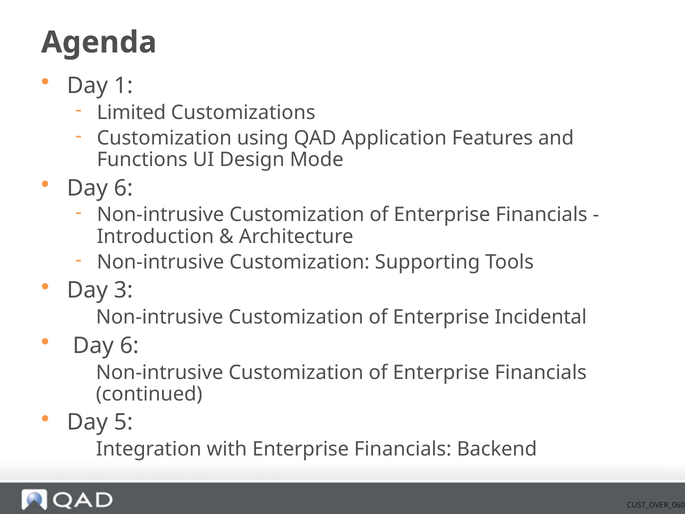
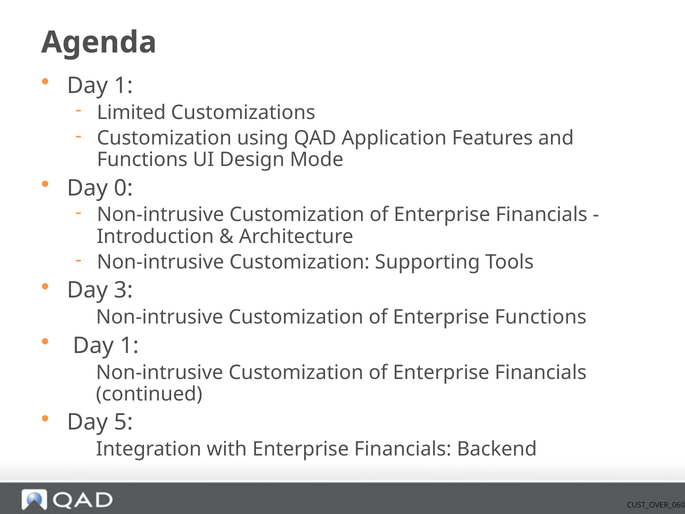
6: 6 -> 0 (123, 188)
Enterprise Incidental: Incidental -> Functions (541, 317)
6: 6 -> 1 (129, 345)
